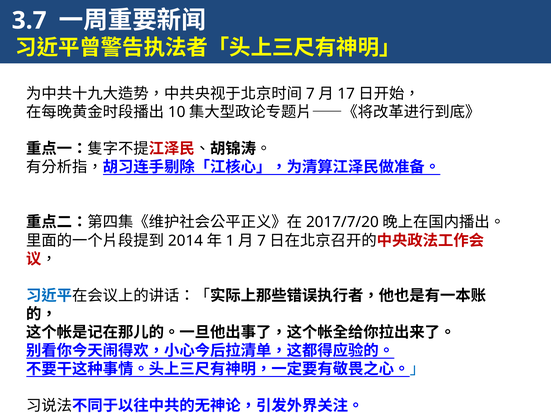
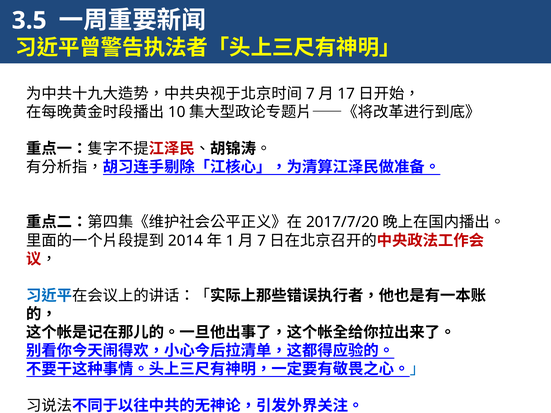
3.7: 3.7 -> 3.5 (29, 21)
